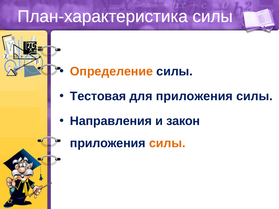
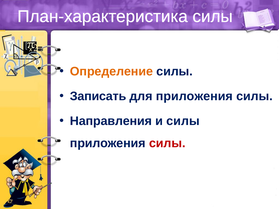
Тестовая: Тестовая -> Записать (98, 96)
и закон: закон -> силы (183, 121)
силы colour: orange -> red (167, 143)
